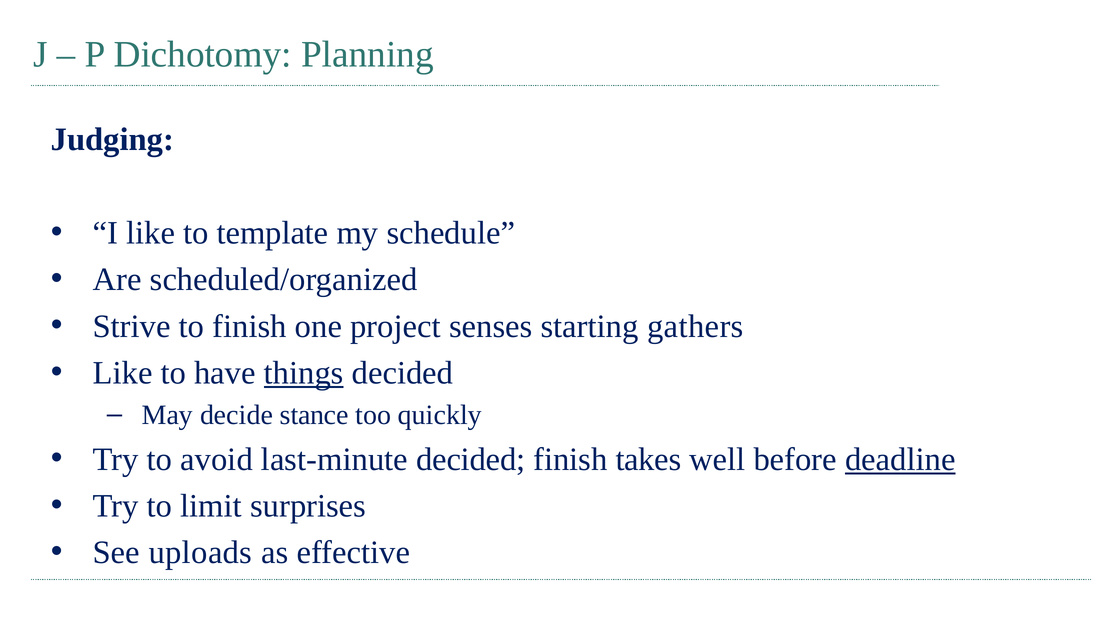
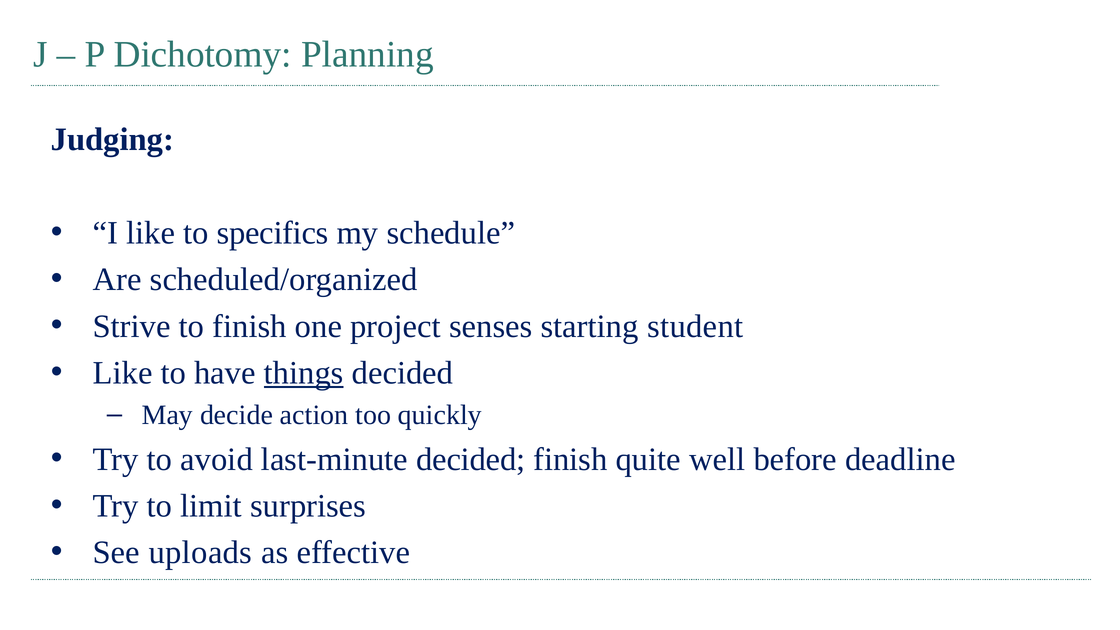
template: template -> specifics (273, 233)
gathers: gathers -> student (695, 326)
stance: stance -> action (314, 415)
takes: takes -> quite (648, 459)
deadline underline: present -> none (900, 459)
